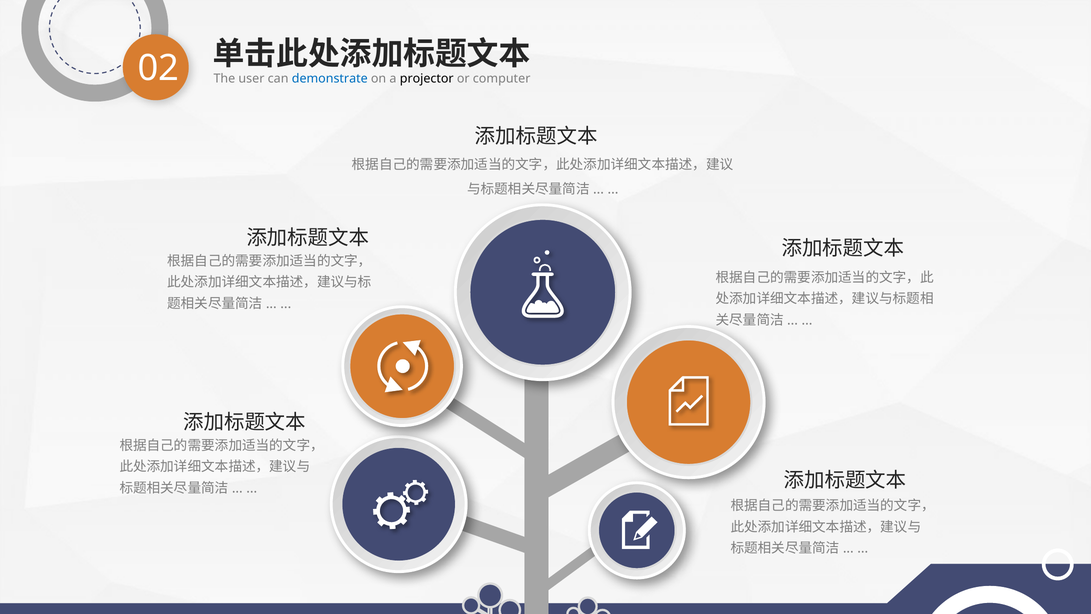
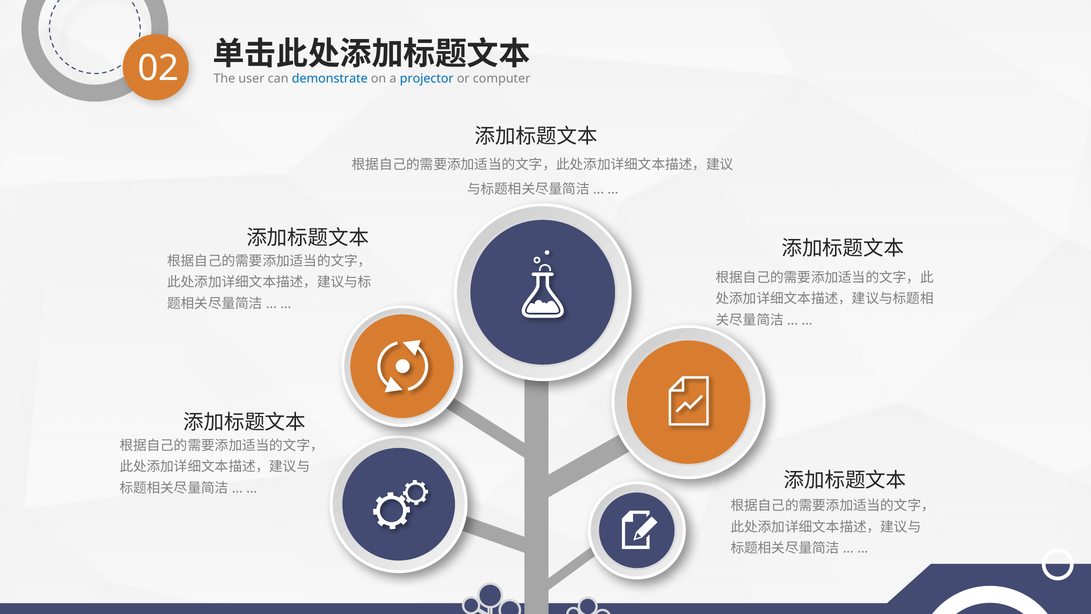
projector colour: black -> blue (427, 79)
